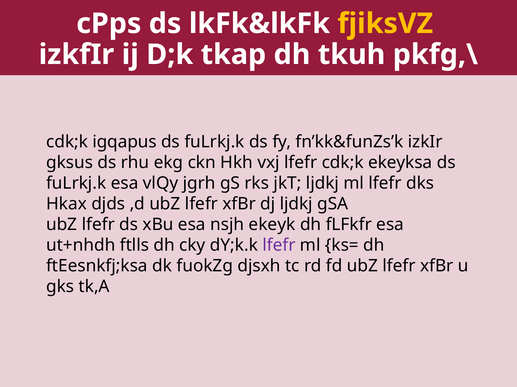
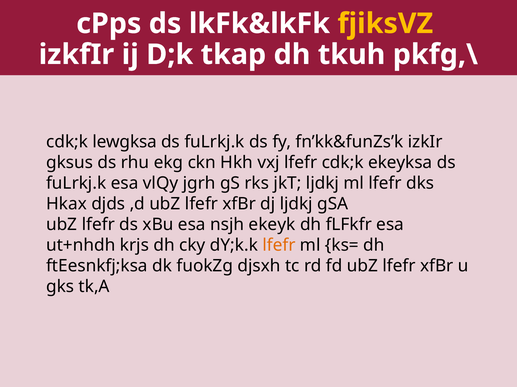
igqapus: igqapus -> lewgksa (125, 142)
ftlls: ftlls -> krjs (134, 246)
lfefr colour: purple -> orange (279, 246)
